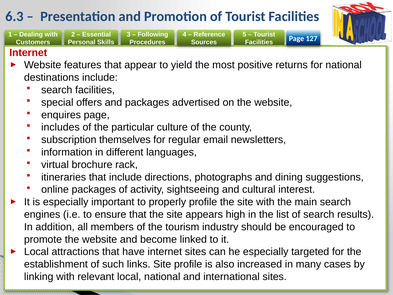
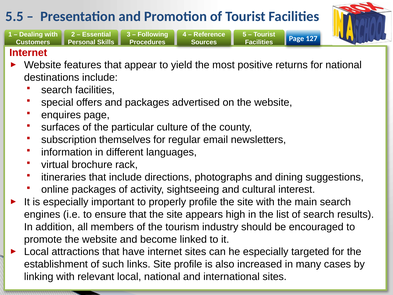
6.3: 6.3 -> 5.5 (14, 16)
includes: includes -> surfaces (61, 127)
